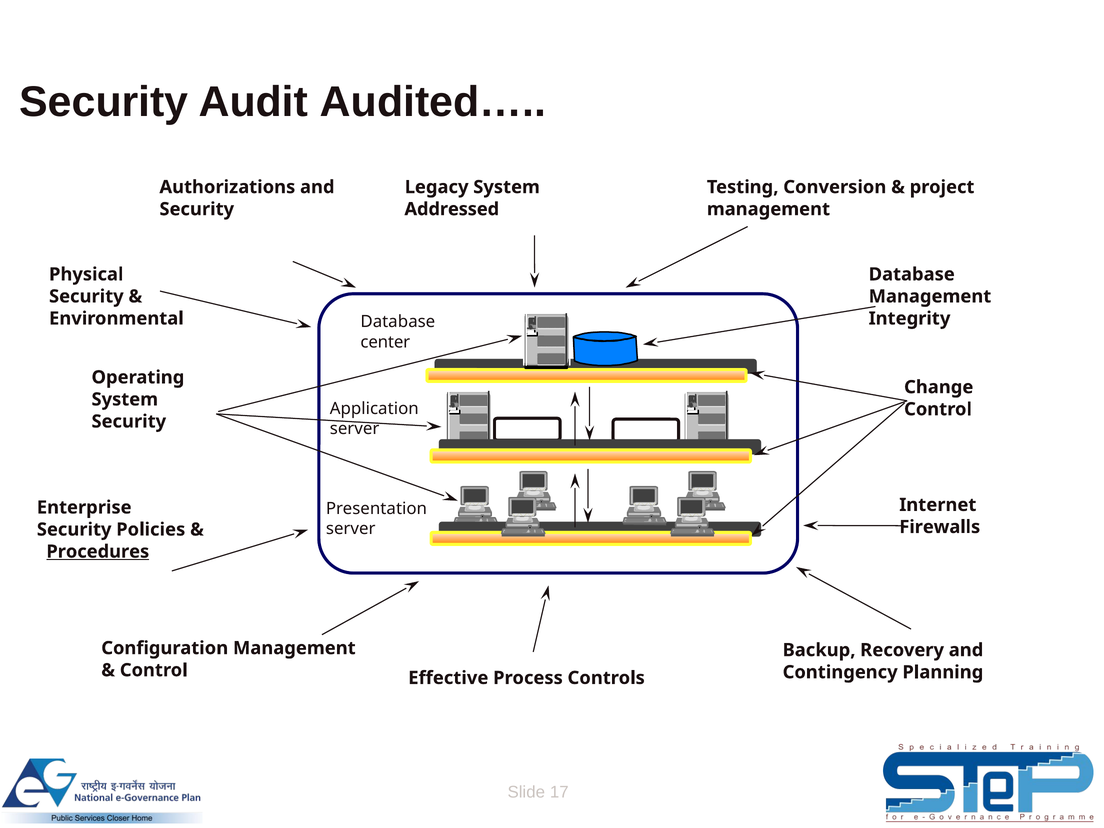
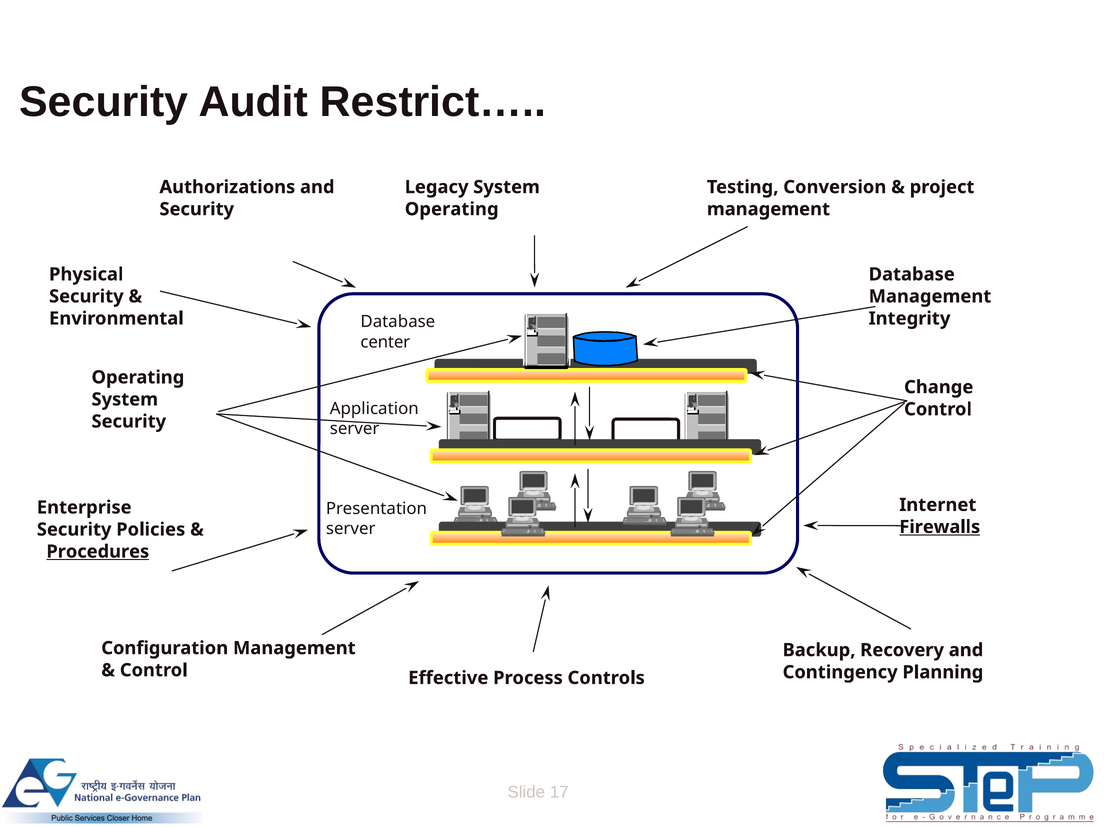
Audited…: Audited… -> Restrict… (433, 102)
Addressed: Addressed -> Operating (452, 209)
Firewalls underline: none -> present (940, 527)
